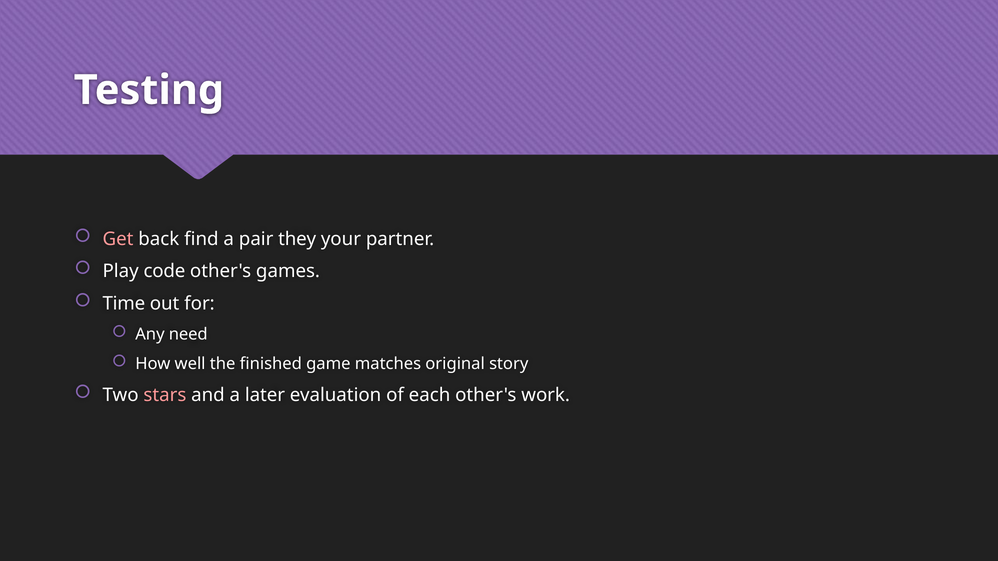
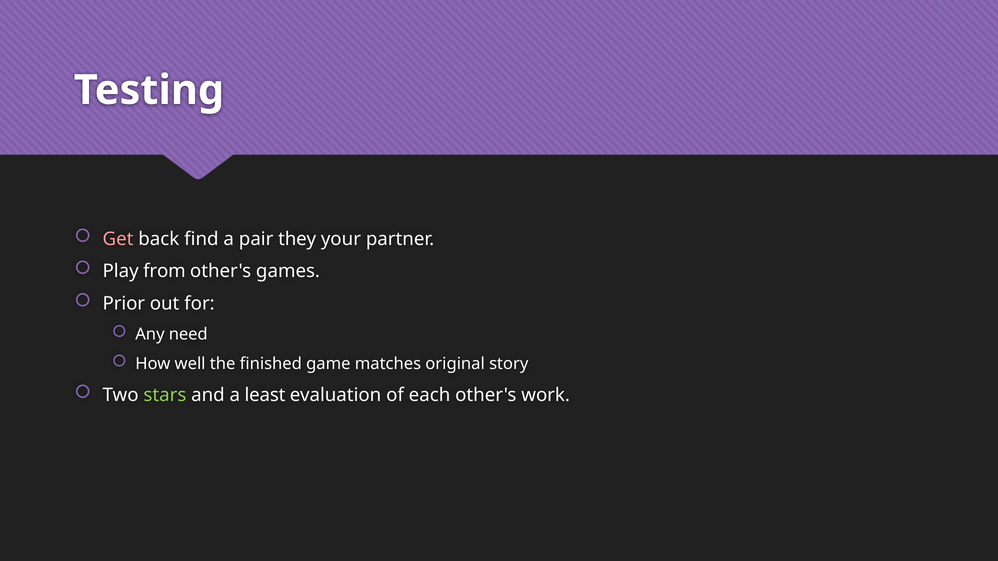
code: code -> from (164, 272)
Time: Time -> Prior (124, 304)
stars colour: pink -> light green (165, 395)
later: later -> least (265, 395)
